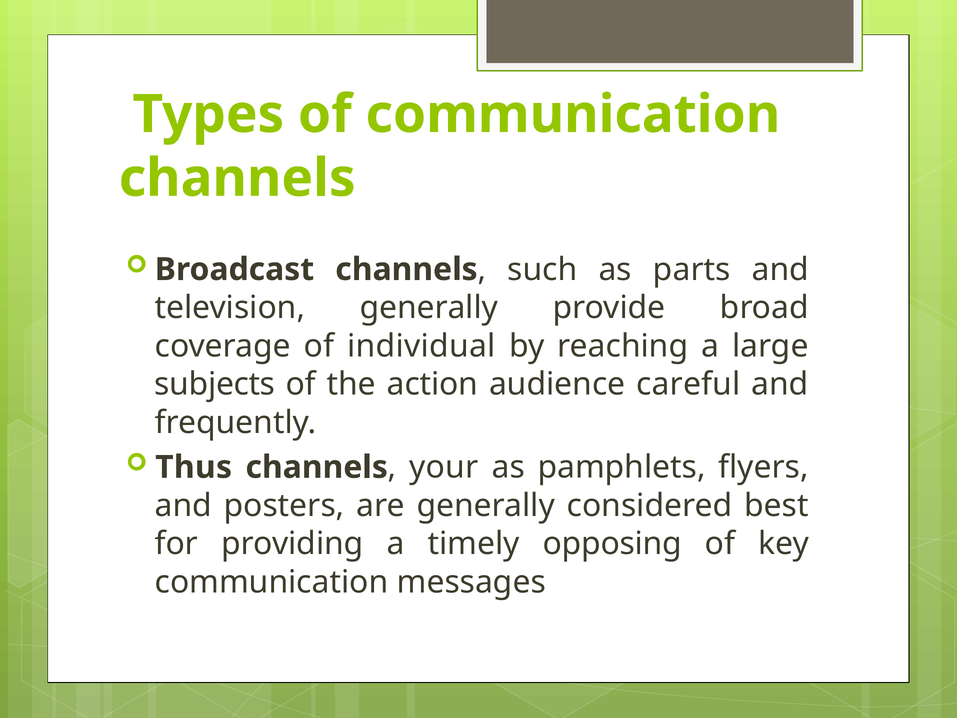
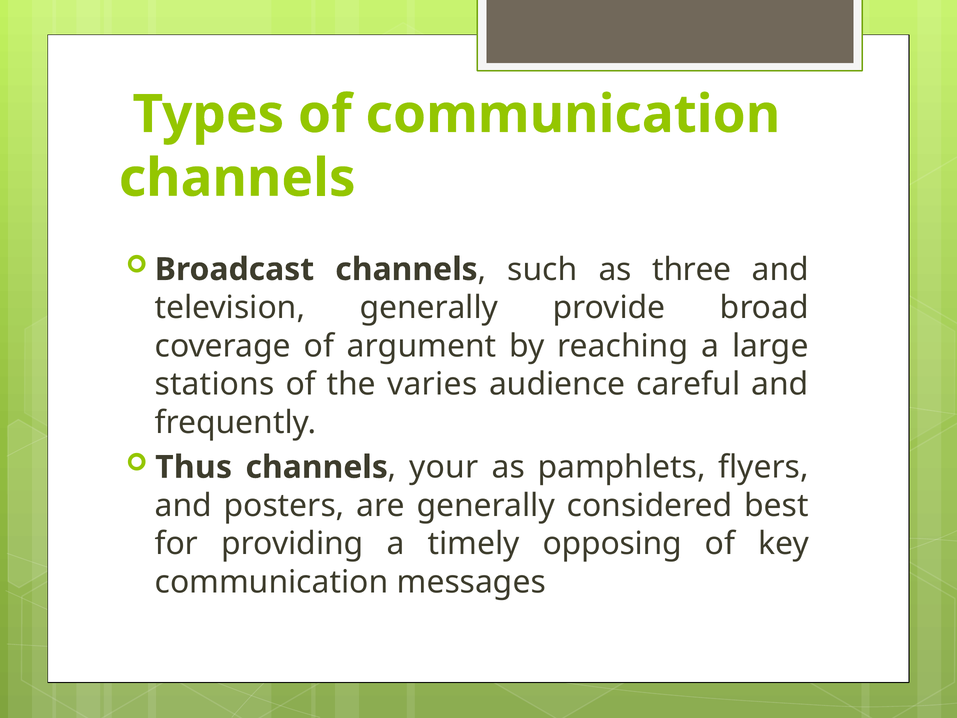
parts: parts -> three (692, 269)
individual: individual -> argument (422, 346)
subjects: subjects -> stations (215, 384)
action: action -> varies (432, 384)
